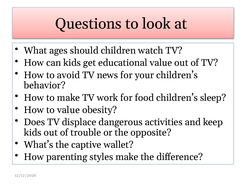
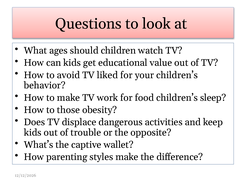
news: news -> liked (107, 75)
to value: value -> those (68, 110)
